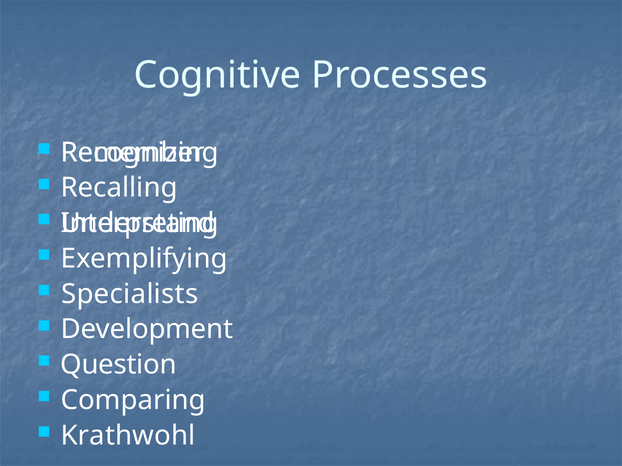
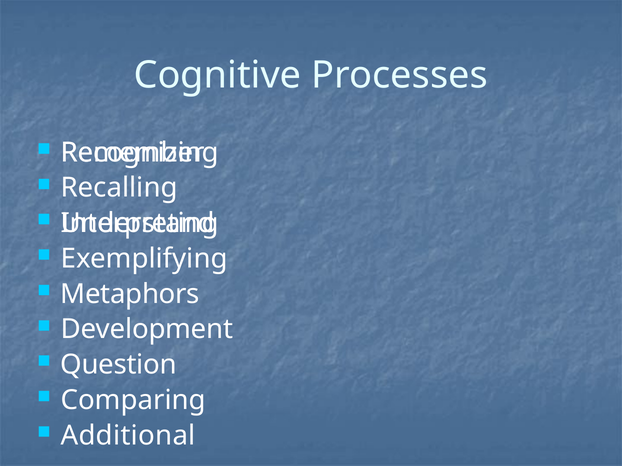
Specialists: Specialists -> Metaphors (130, 294)
Krathwohl: Krathwohl -> Additional (128, 436)
